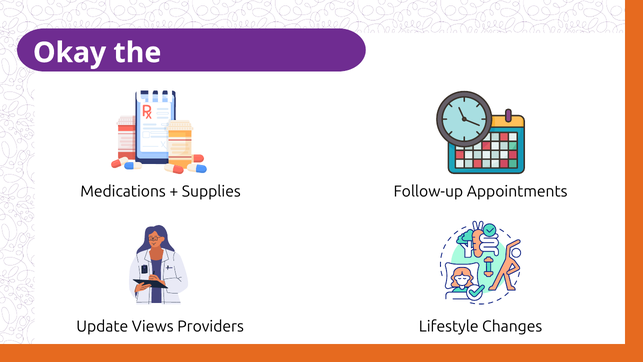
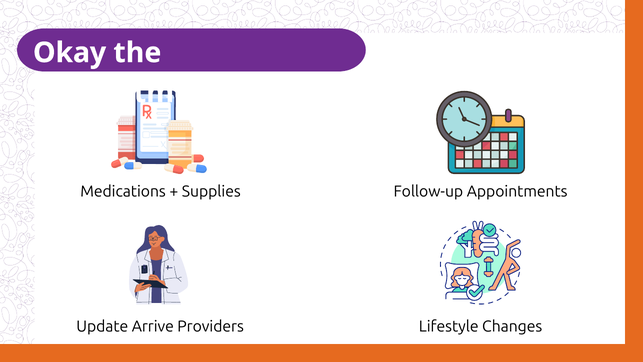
Views: Views -> Arrive (153, 326)
